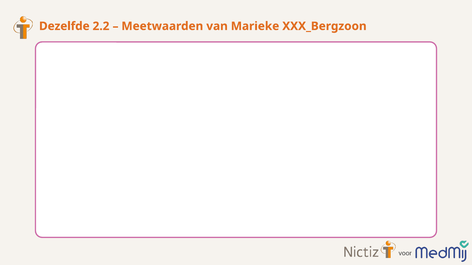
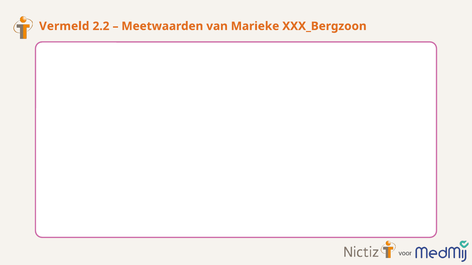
Dezelfde: Dezelfde -> Vermeld (64, 26)
